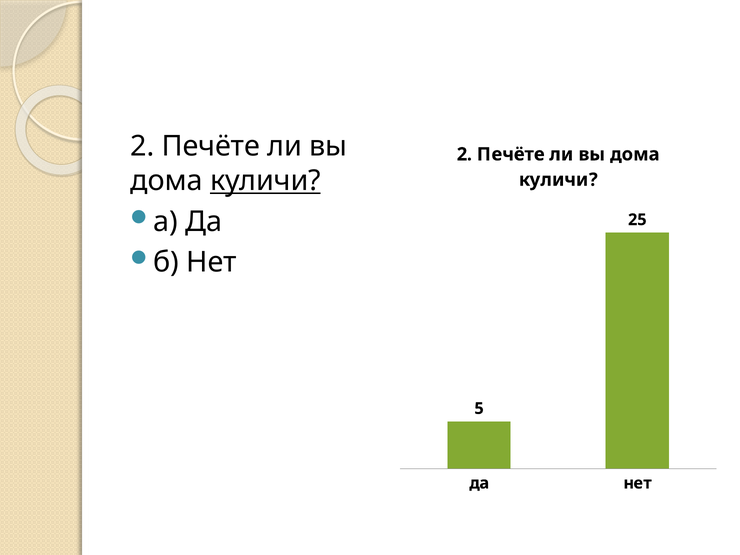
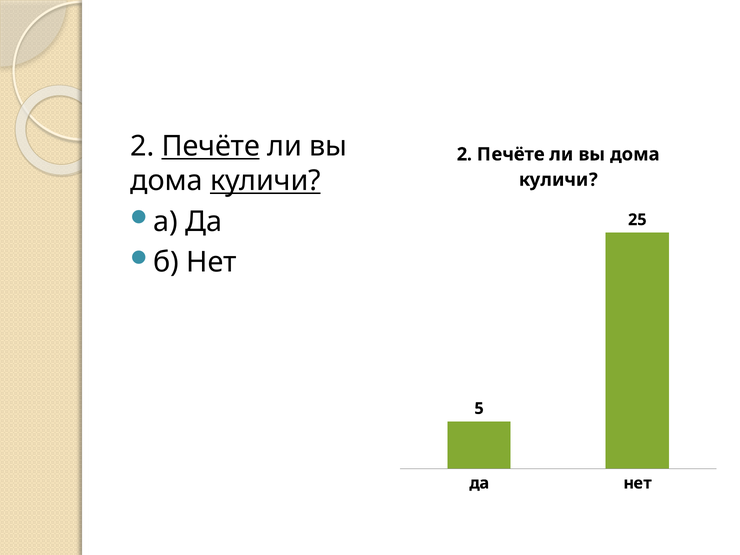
Печёте underline: none -> present (211, 146)
